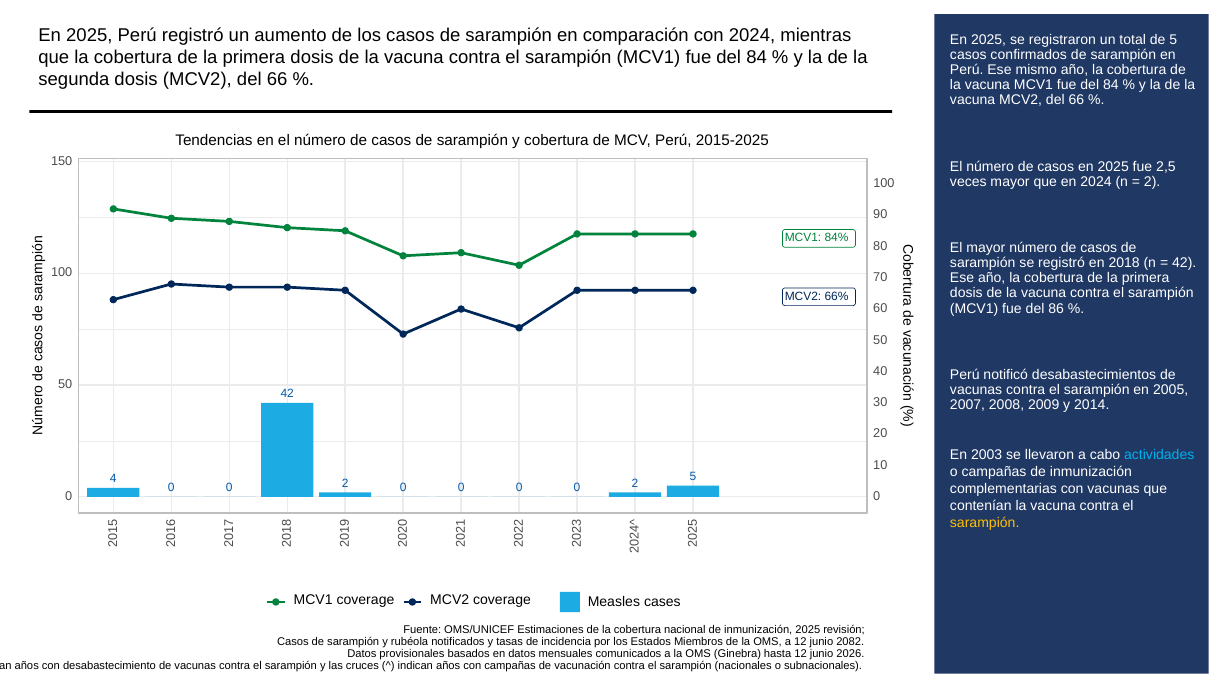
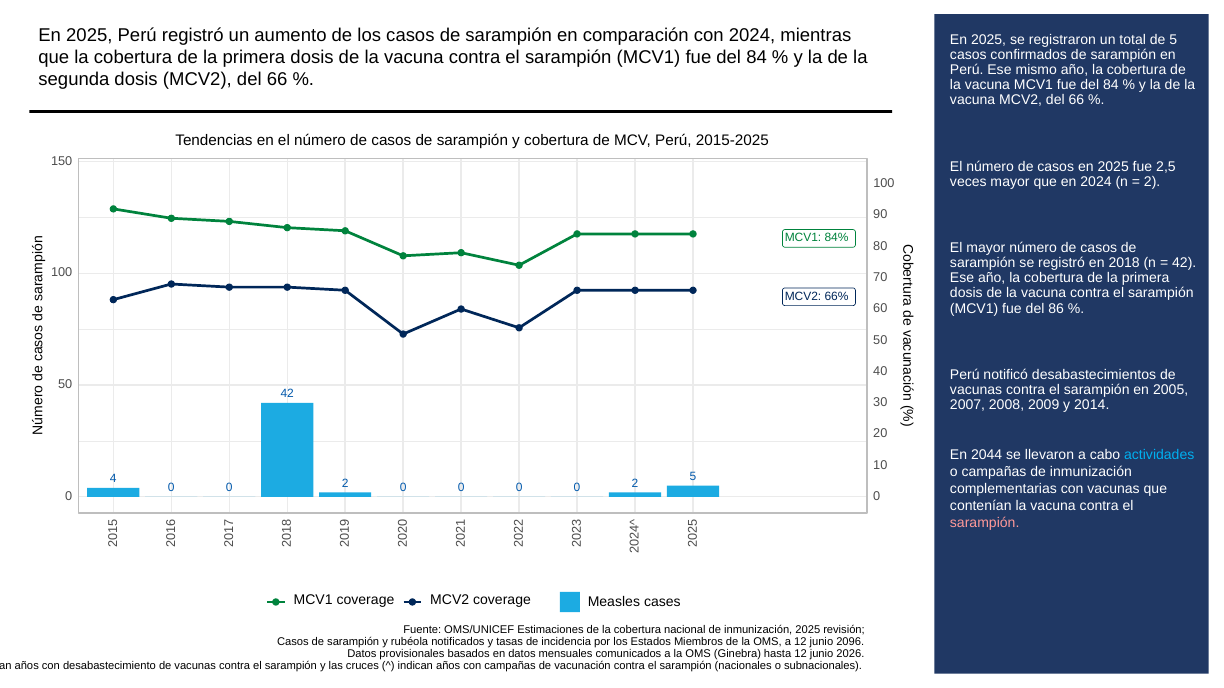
2003: 2003 -> 2044 (987, 456)
sarampión colour: yellow -> pink (985, 523)
2082: 2082 -> 2096 (850, 642)
